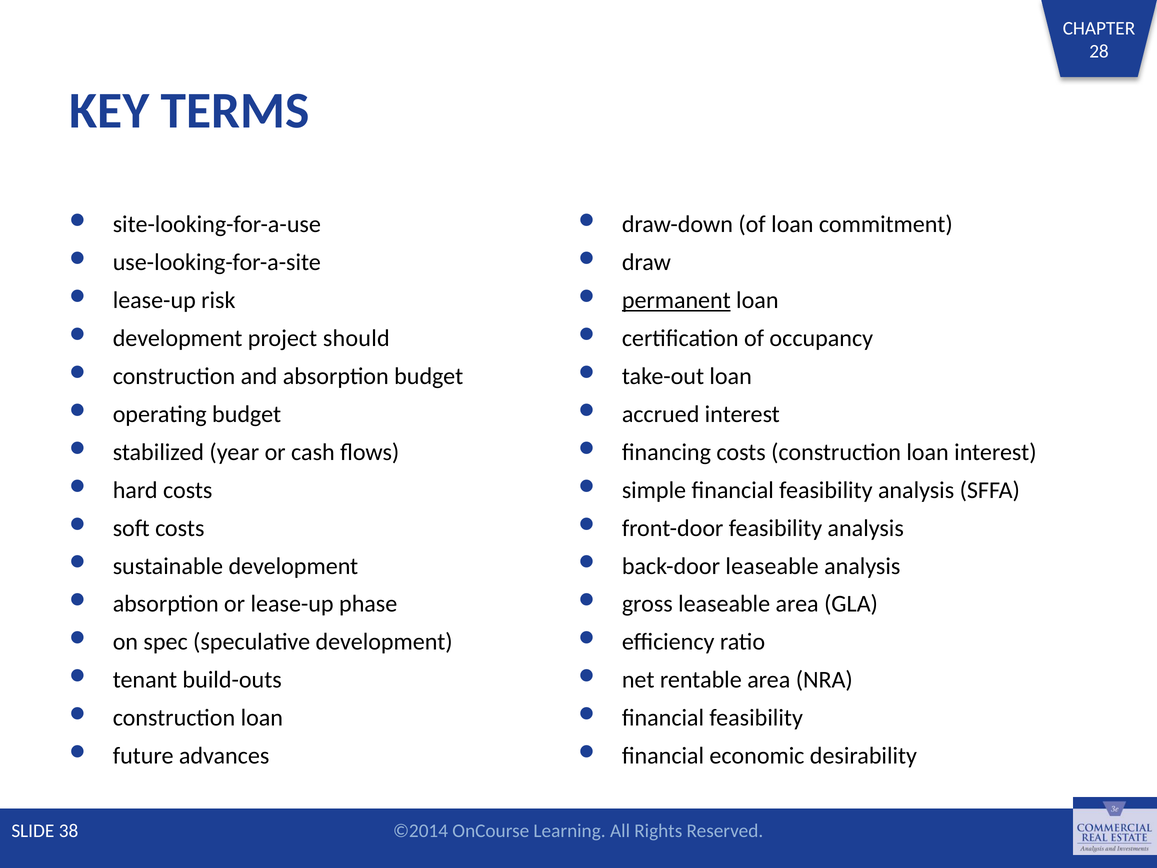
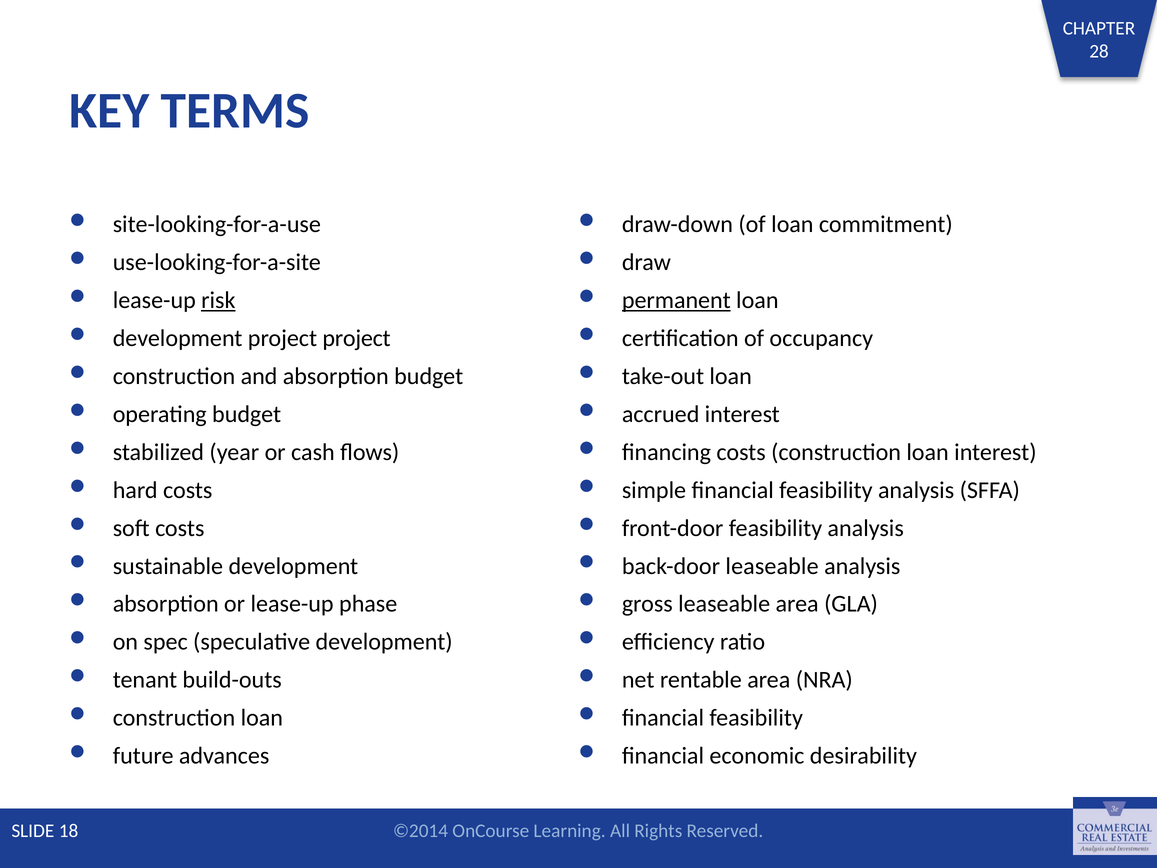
risk underline: none -> present (218, 300)
project should: should -> project (357, 338)
38: 38 -> 18 (69, 831)
